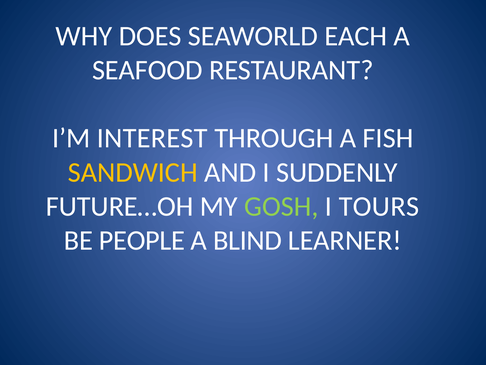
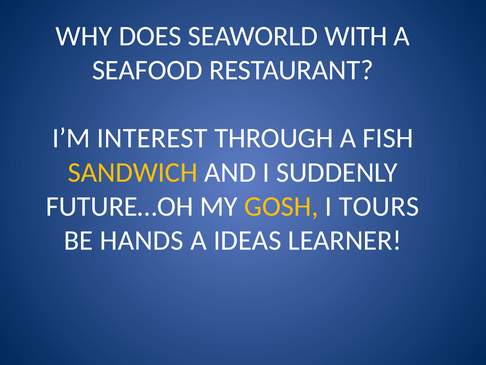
EACH: EACH -> WITH (356, 36)
GOSH colour: light green -> yellow (281, 206)
PEOPLE: PEOPLE -> HANDS (142, 240)
BLIND: BLIND -> IDEAS (247, 240)
